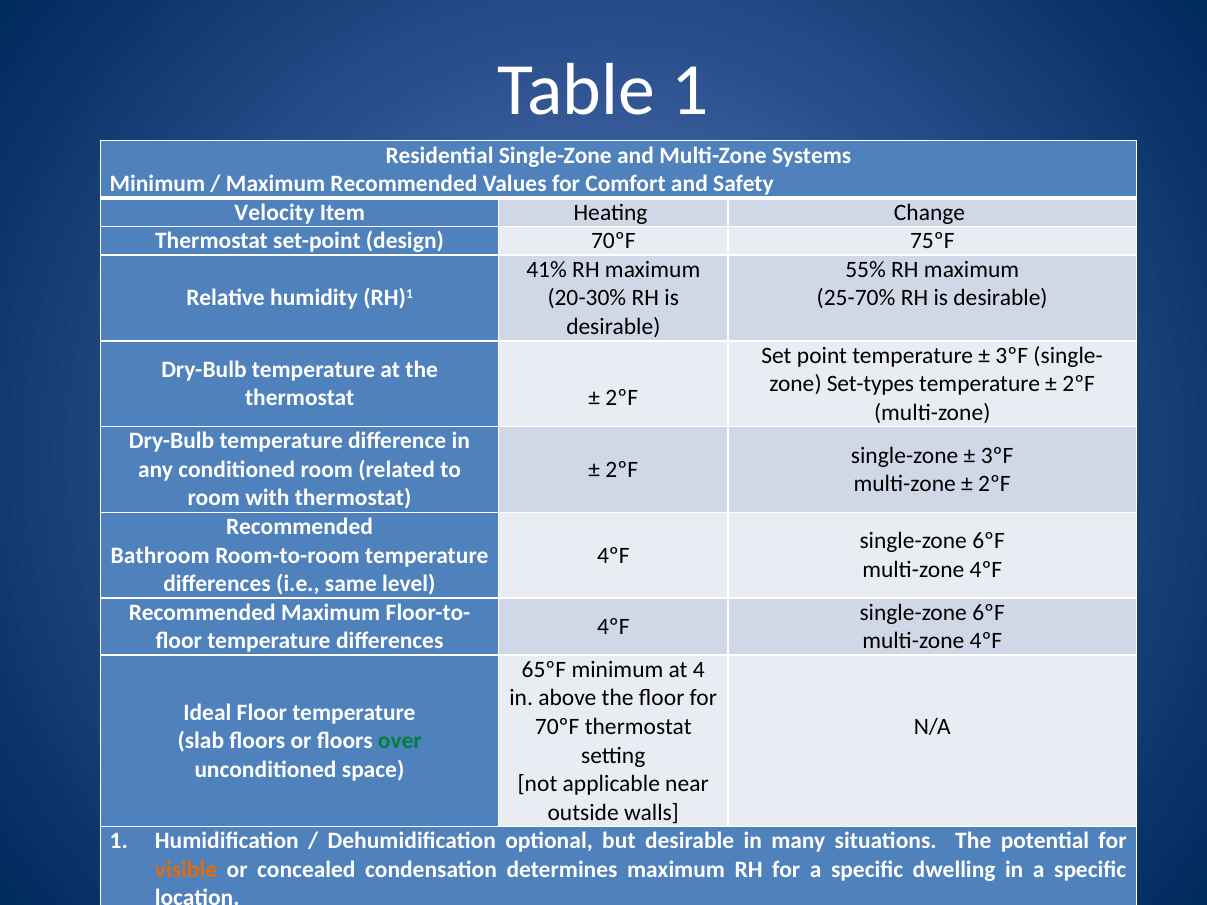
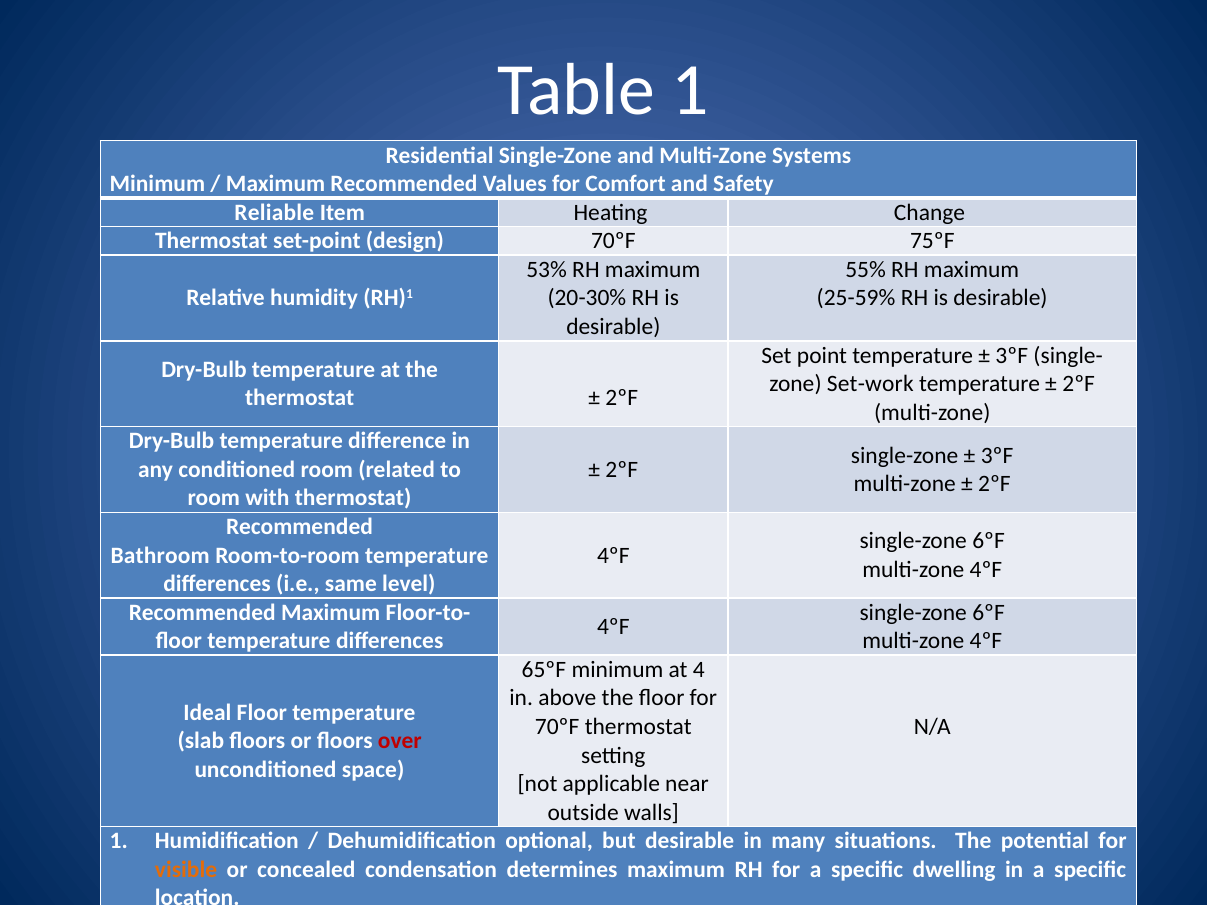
Velocity: Velocity -> Reliable (274, 213)
41%: 41% -> 53% (547, 270)
25-70%: 25-70% -> 25-59% (856, 298)
Set-types: Set-types -> Set-work (870, 384)
over colour: green -> red (400, 741)
